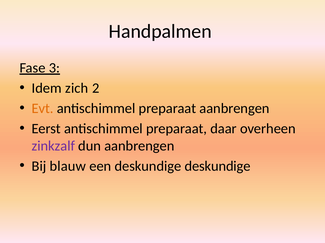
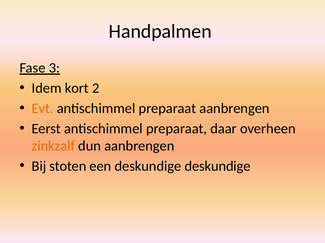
zich: zich -> kort (77, 88)
zinkzalf colour: purple -> orange (53, 146)
blauw: blauw -> stoten (68, 167)
